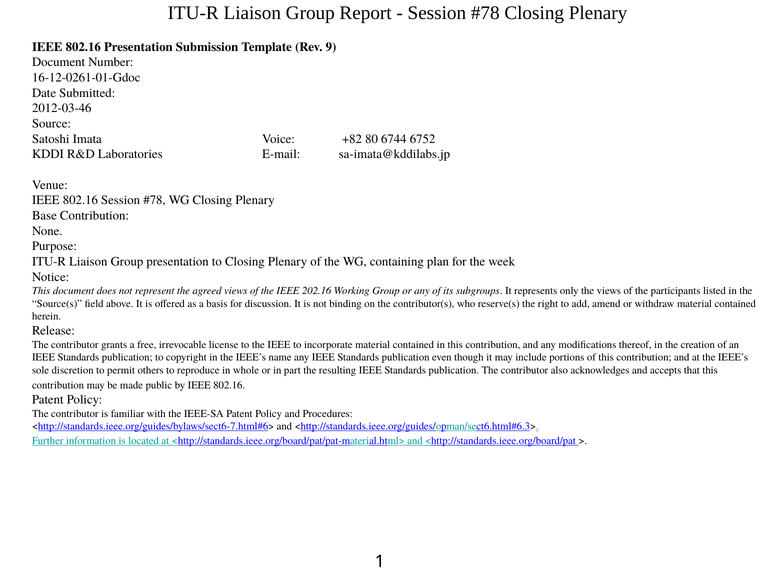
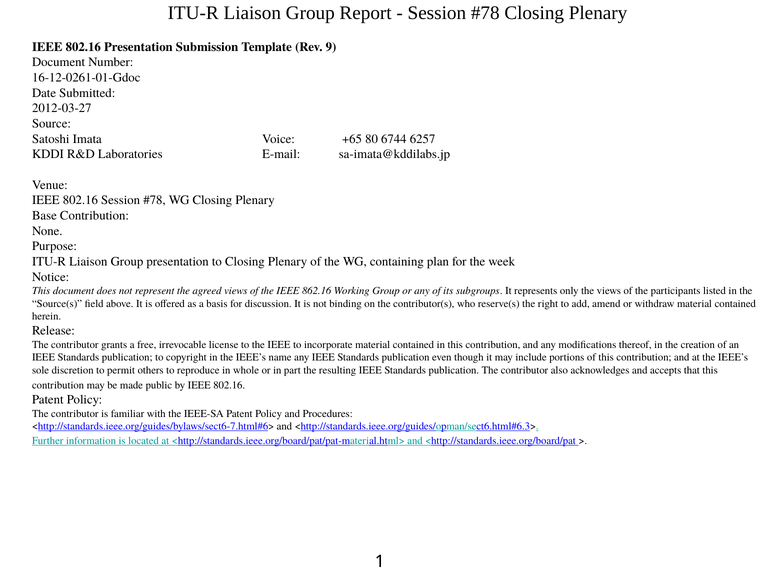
2012-03-46: 2012-03-46 -> 2012-03-27 (62, 108)
+82: +82 -> +65 (352, 139)
6752: 6752 -> 6257 (423, 139)
202.16: 202.16 -> 862.16 (317, 291)
